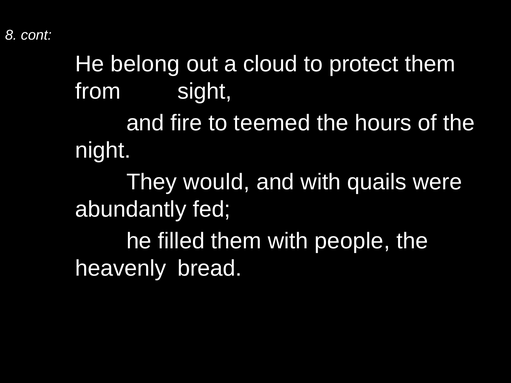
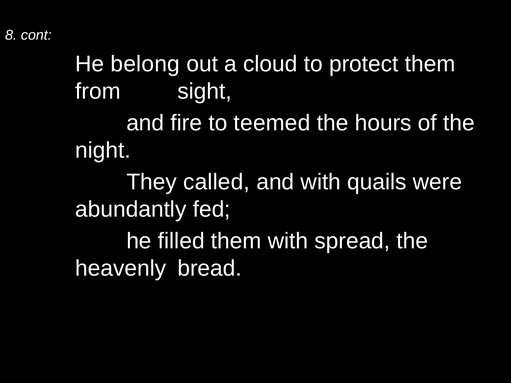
would: would -> called (217, 182)
people: people -> spread (352, 241)
